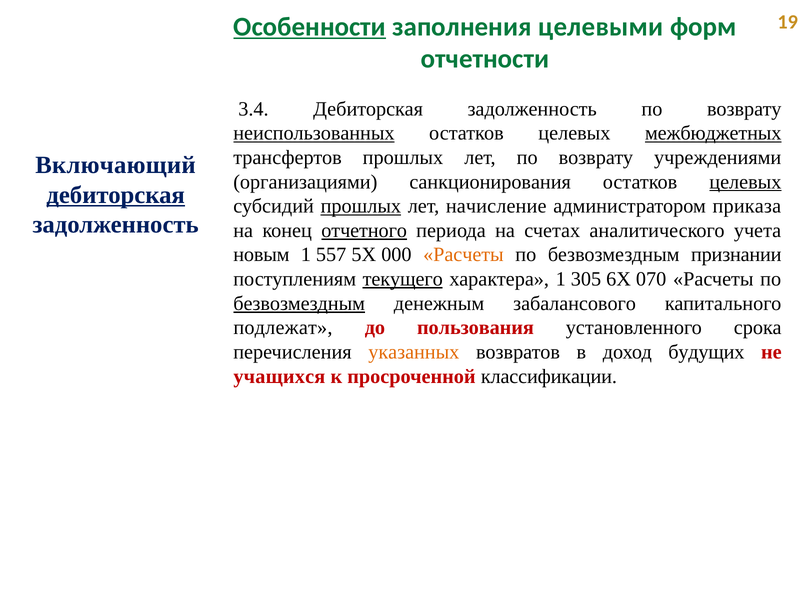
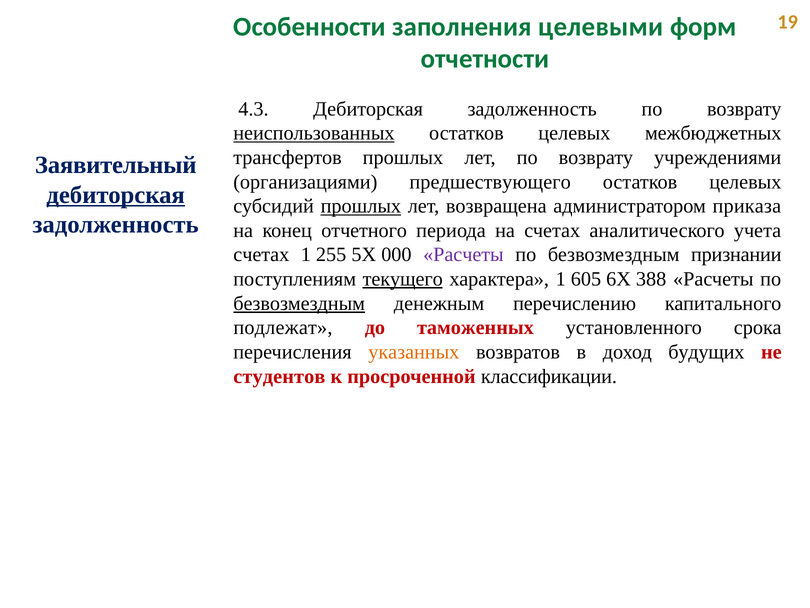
Особенности underline: present -> none (310, 27)
3.4: 3.4 -> 4.3 (253, 109)
межбюджетных underline: present -> none (713, 133)
Включающий: Включающий -> Заявительный (116, 165)
санкционирования: санкционирования -> предшествующего (490, 182)
целевых underline: present -> none (745, 182)
начисление: начисление -> возвращена (496, 206)
отчетного underline: present -> none (364, 230)
новым: новым -> счетах (261, 255)
557: 557 -> 255 (331, 255)
Расчеты colour: orange -> purple (463, 255)
305: 305 -> 605 (586, 279)
070: 070 -> 388 (651, 279)
забалансового: забалансового -> перечислению (575, 303)
пользования: пользования -> таможенных (475, 327)
учащихся: учащихся -> студентов (279, 376)
